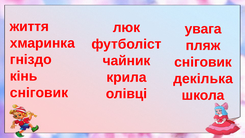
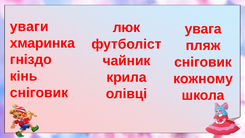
життя: життя -> уваги (29, 26)
декілька: декілька -> кожному (203, 79)
